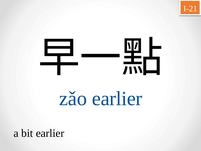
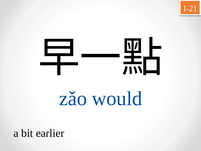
zǎo earlier: earlier -> would (117, 99)
